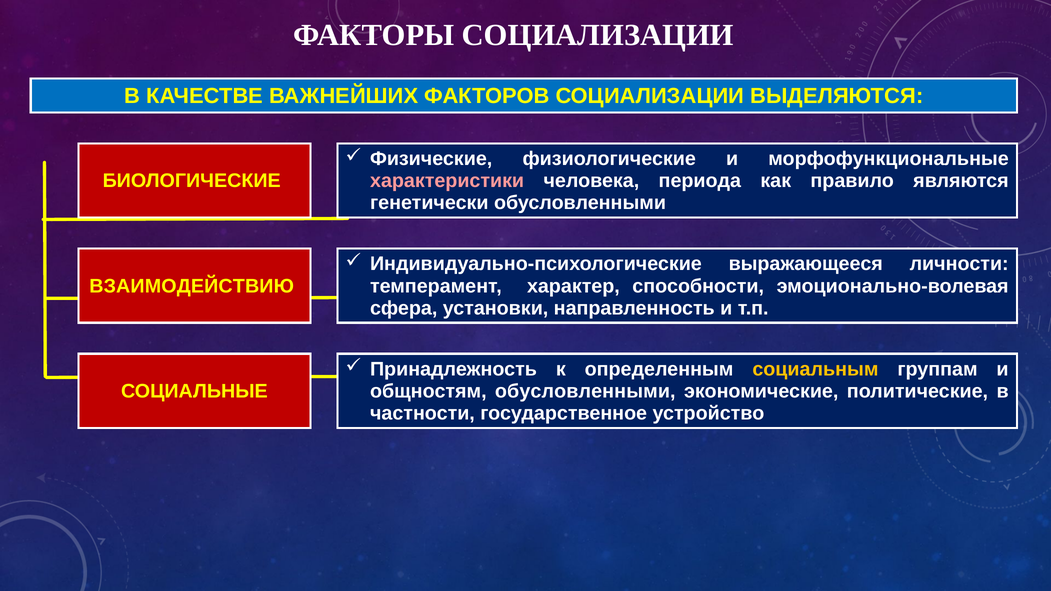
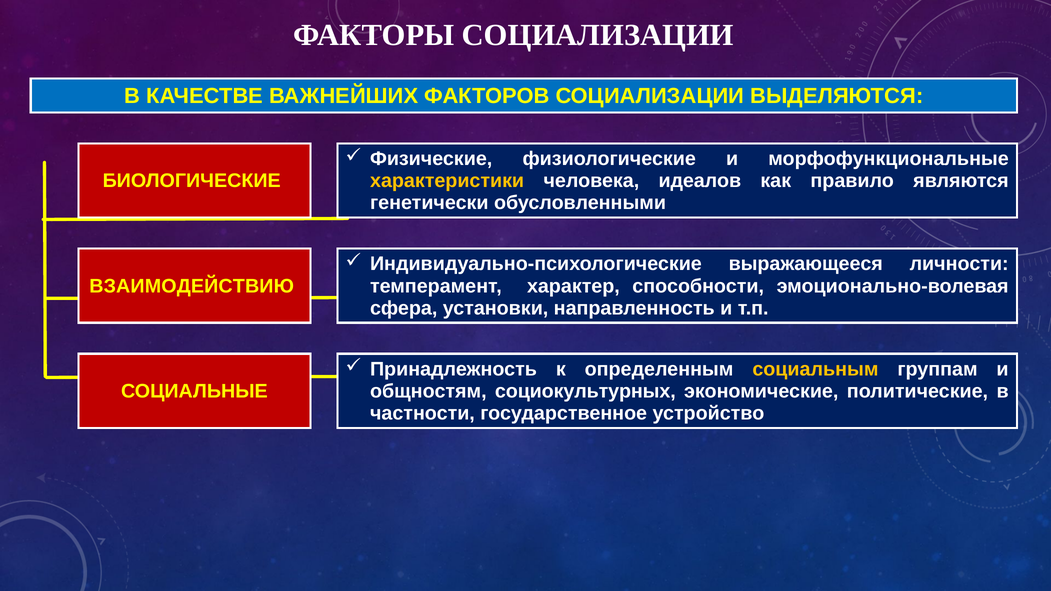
характеристики colour: pink -> yellow (447, 181)
периода: периода -> идеалов (700, 181)
общностям обусловленными: обусловленными -> социокультурных (585, 391)
